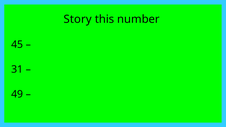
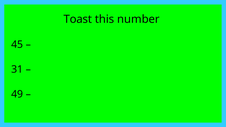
Story: Story -> Toast (78, 19)
